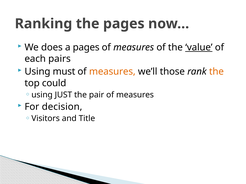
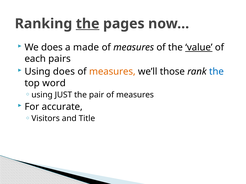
the underline: none -> present (88, 24)
a pages: pages -> made (86, 47)
Using must: must -> does (64, 72)
the colour: orange -> blue (216, 72)
could: could -> word (54, 83)
decision: decision -> accurate (62, 107)
